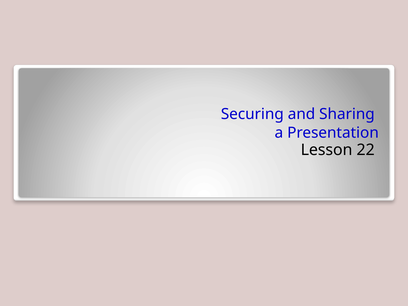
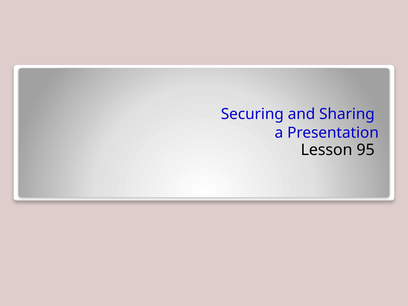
22: 22 -> 95 (366, 150)
